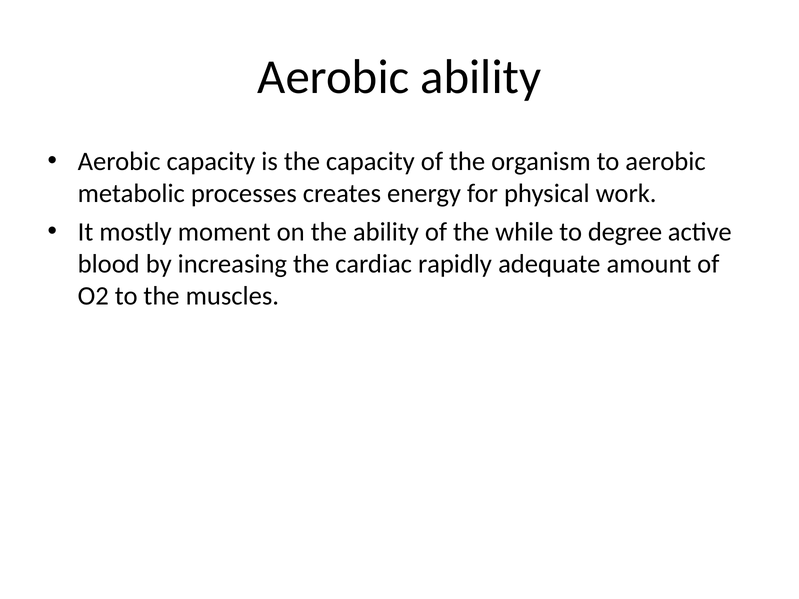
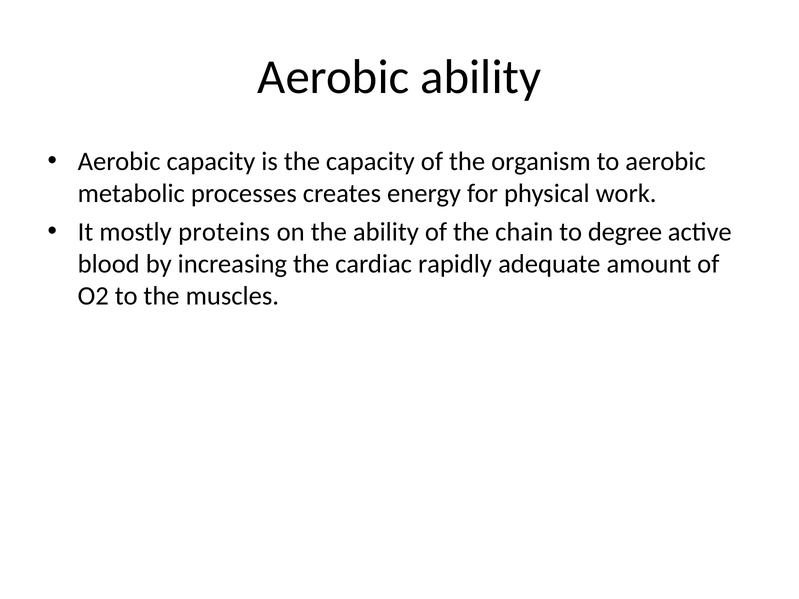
moment: moment -> proteins (224, 232)
while: while -> chain (524, 232)
